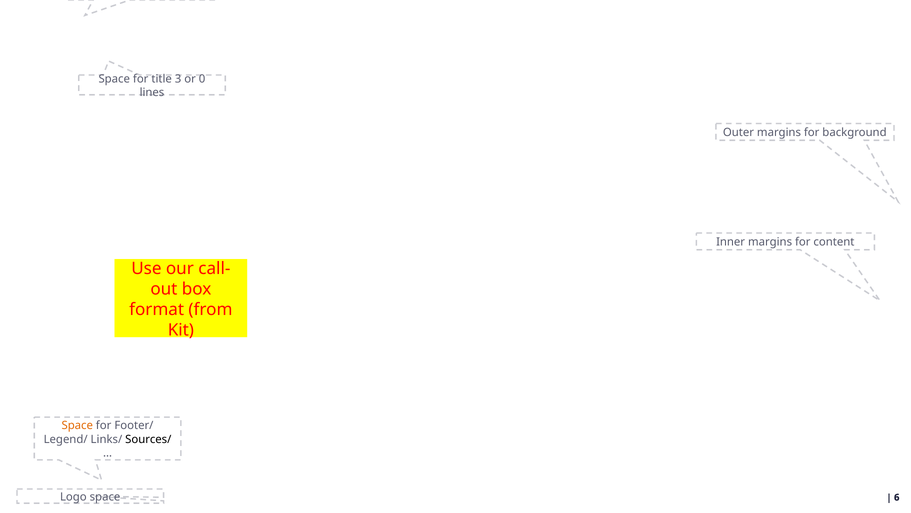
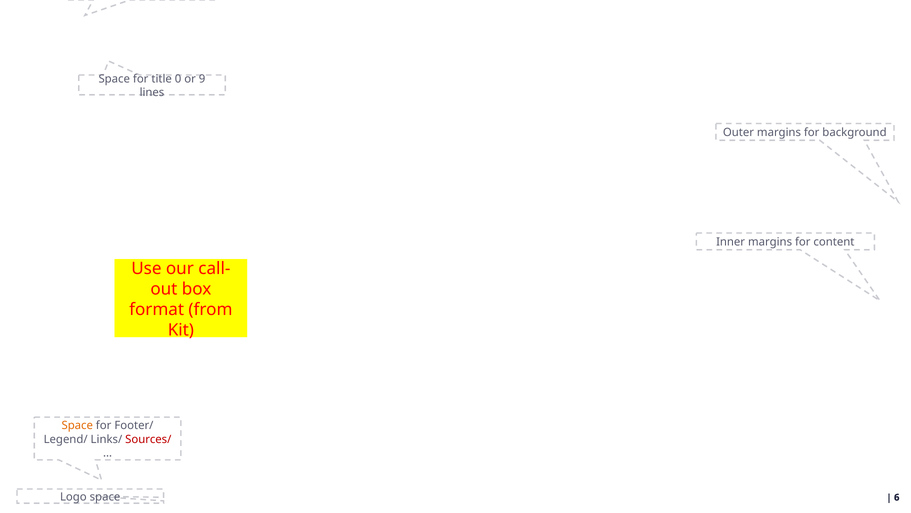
3: 3 -> 0 (178, 79)
0: 0 -> 9 (202, 79)
Sources/ colour: black -> red (148, 439)
